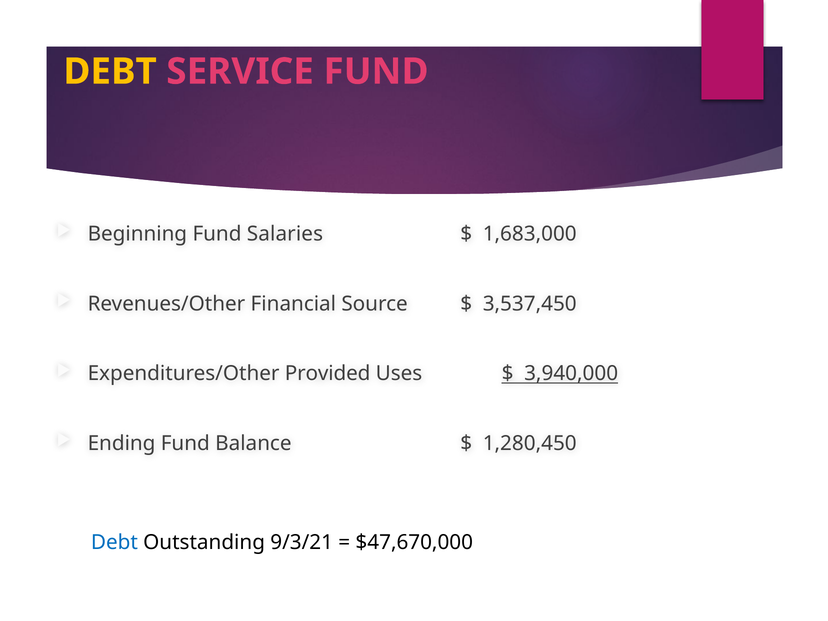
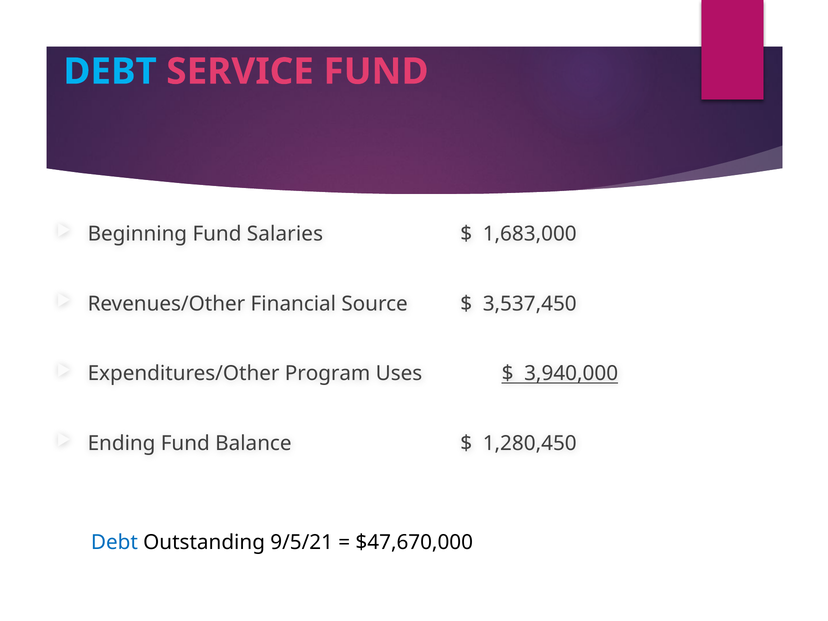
DEBT colour: yellow -> light blue (110, 72)
Provided: Provided -> Program (328, 374)
9/3/21: 9/3/21 -> 9/5/21 (302, 542)
